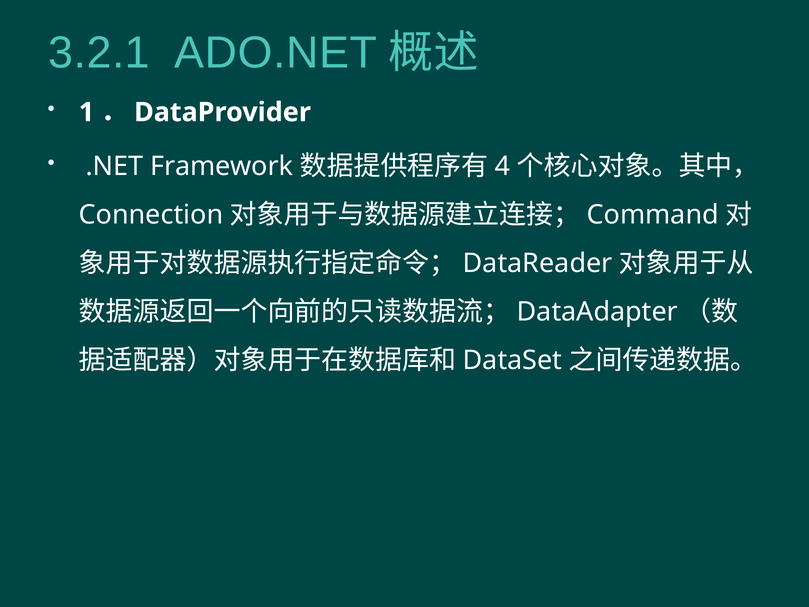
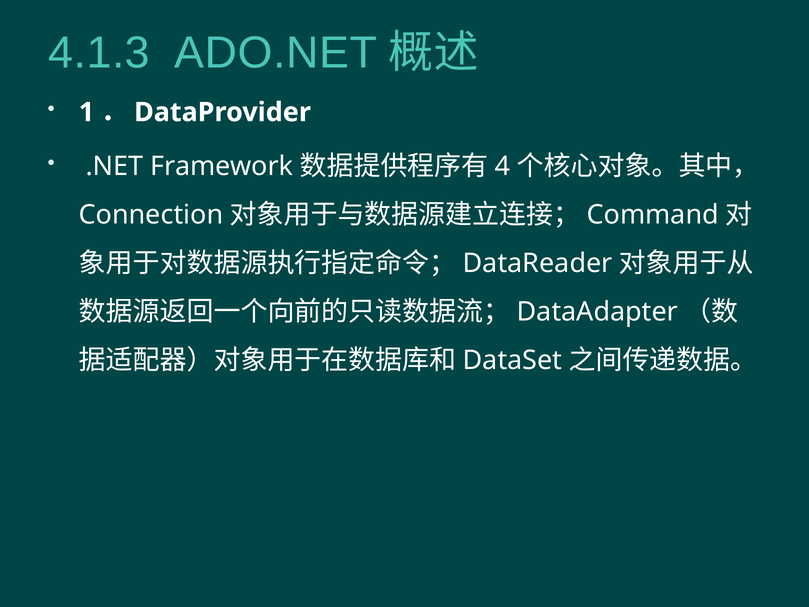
3.2.1: 3.2.1 -> 4.1.3 (99, 53)
